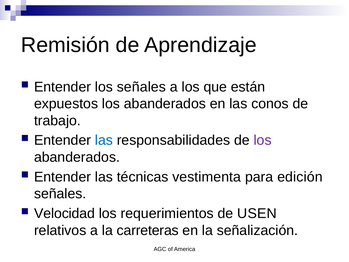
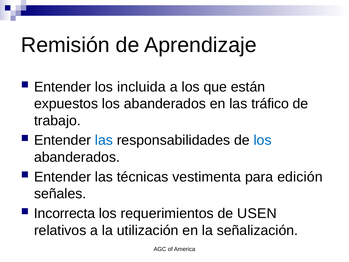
los señales: señales -> incluida (141, 87)
conos: conos -> tráfico (270, 104)
los colour: purple -> blue (263, 140)
Velocidad: Velocidad -> Incorrecta (65, 213)
carreteras: carreteras -> utilización (148, 230)
